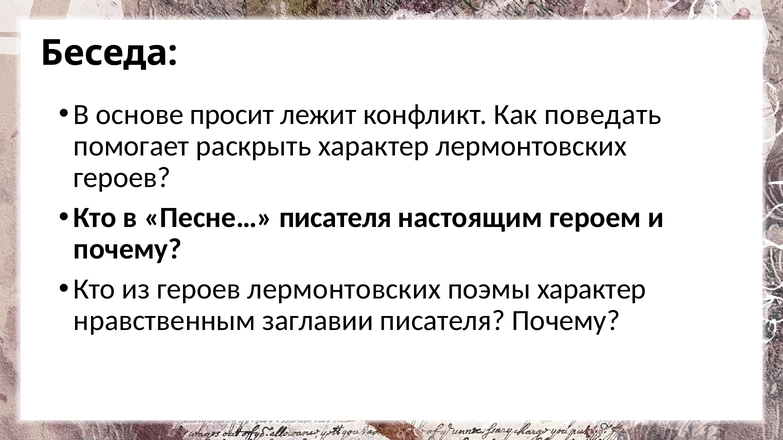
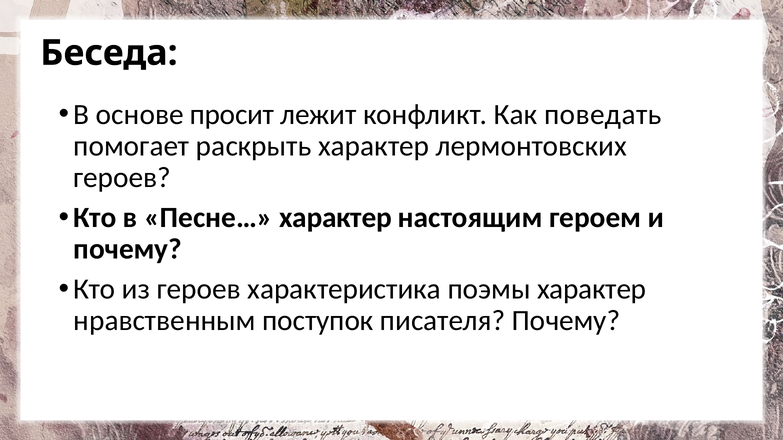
Песне… писателя: писателя -> характер (335, 218)
героев лермонтовских: лермонтовских -> характеристика (344, 289)
заглавии: заглавии -> поступок (318, 321)
